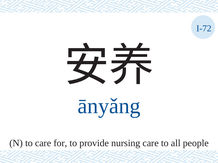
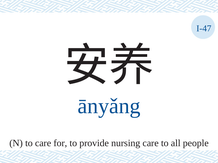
I-72: I-72 -> I-47 (204, 29)
